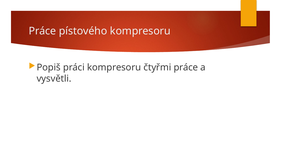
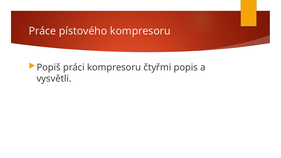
čtyřmi práce: práce -> popis (186, 67)
